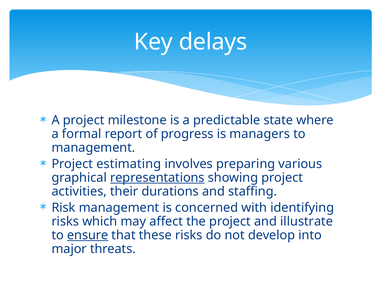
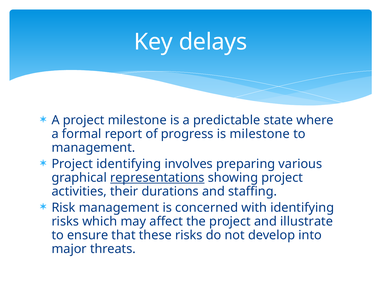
is managers: managers -> milestone (260, 134)
Project estimating: estimating -> identifying (129, 164)
ensure underline: present -> none (88, 235)
